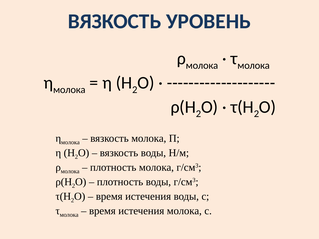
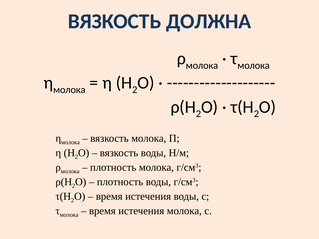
УРОВЕНЬ: УРОВЕНЬ -> ДОЛЖНА (209, 21)
